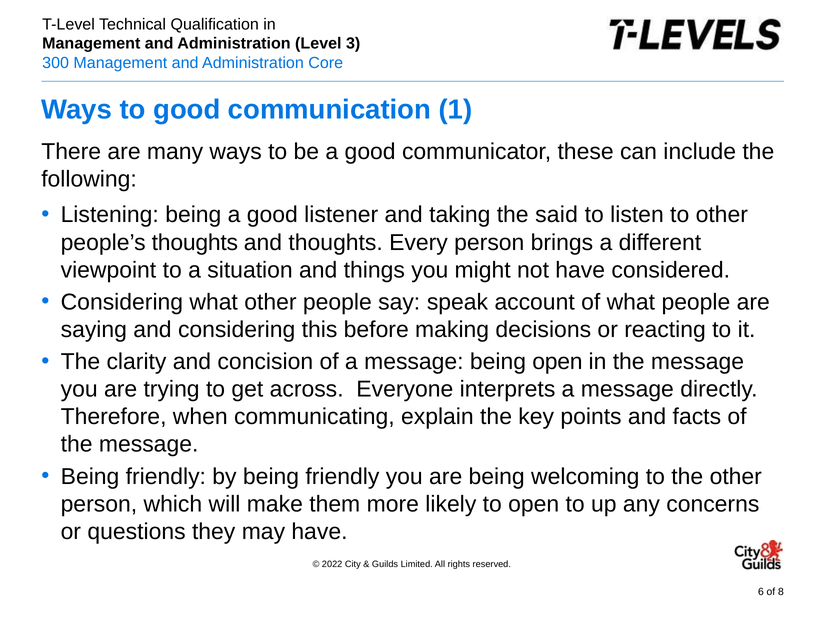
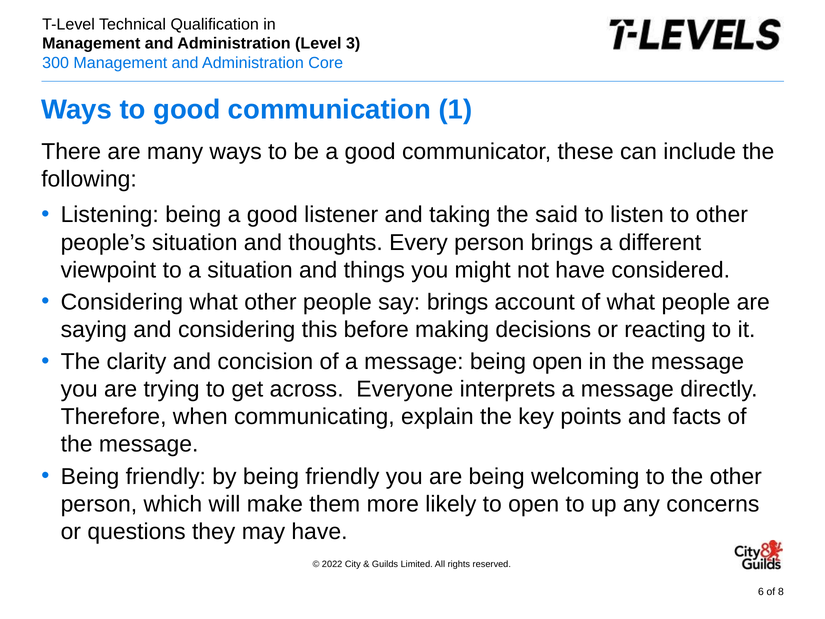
people’s thoughts: thoughts -> situation (195, 242)
say speak: speak -> brings (458, 302)
